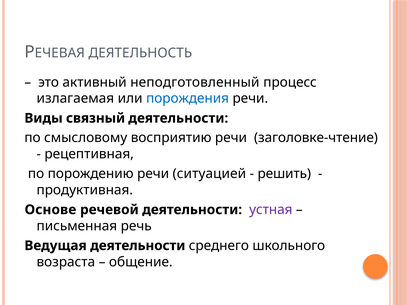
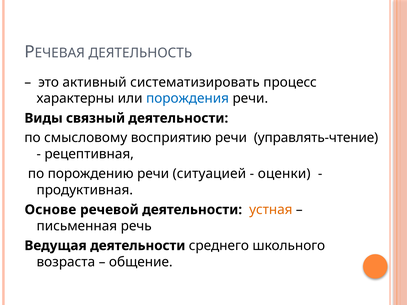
неподготовленный: неподготовленный -> систематизировать (195, 82)
излагаемая: излагаемая -> характерны (75, 99)
заголовке-чтение: заголовке-чтение -> управлять-чтение (316, 138)
решить: решить -> оценки (284, 174)
устная colour: purple -> orange (271, 210)
